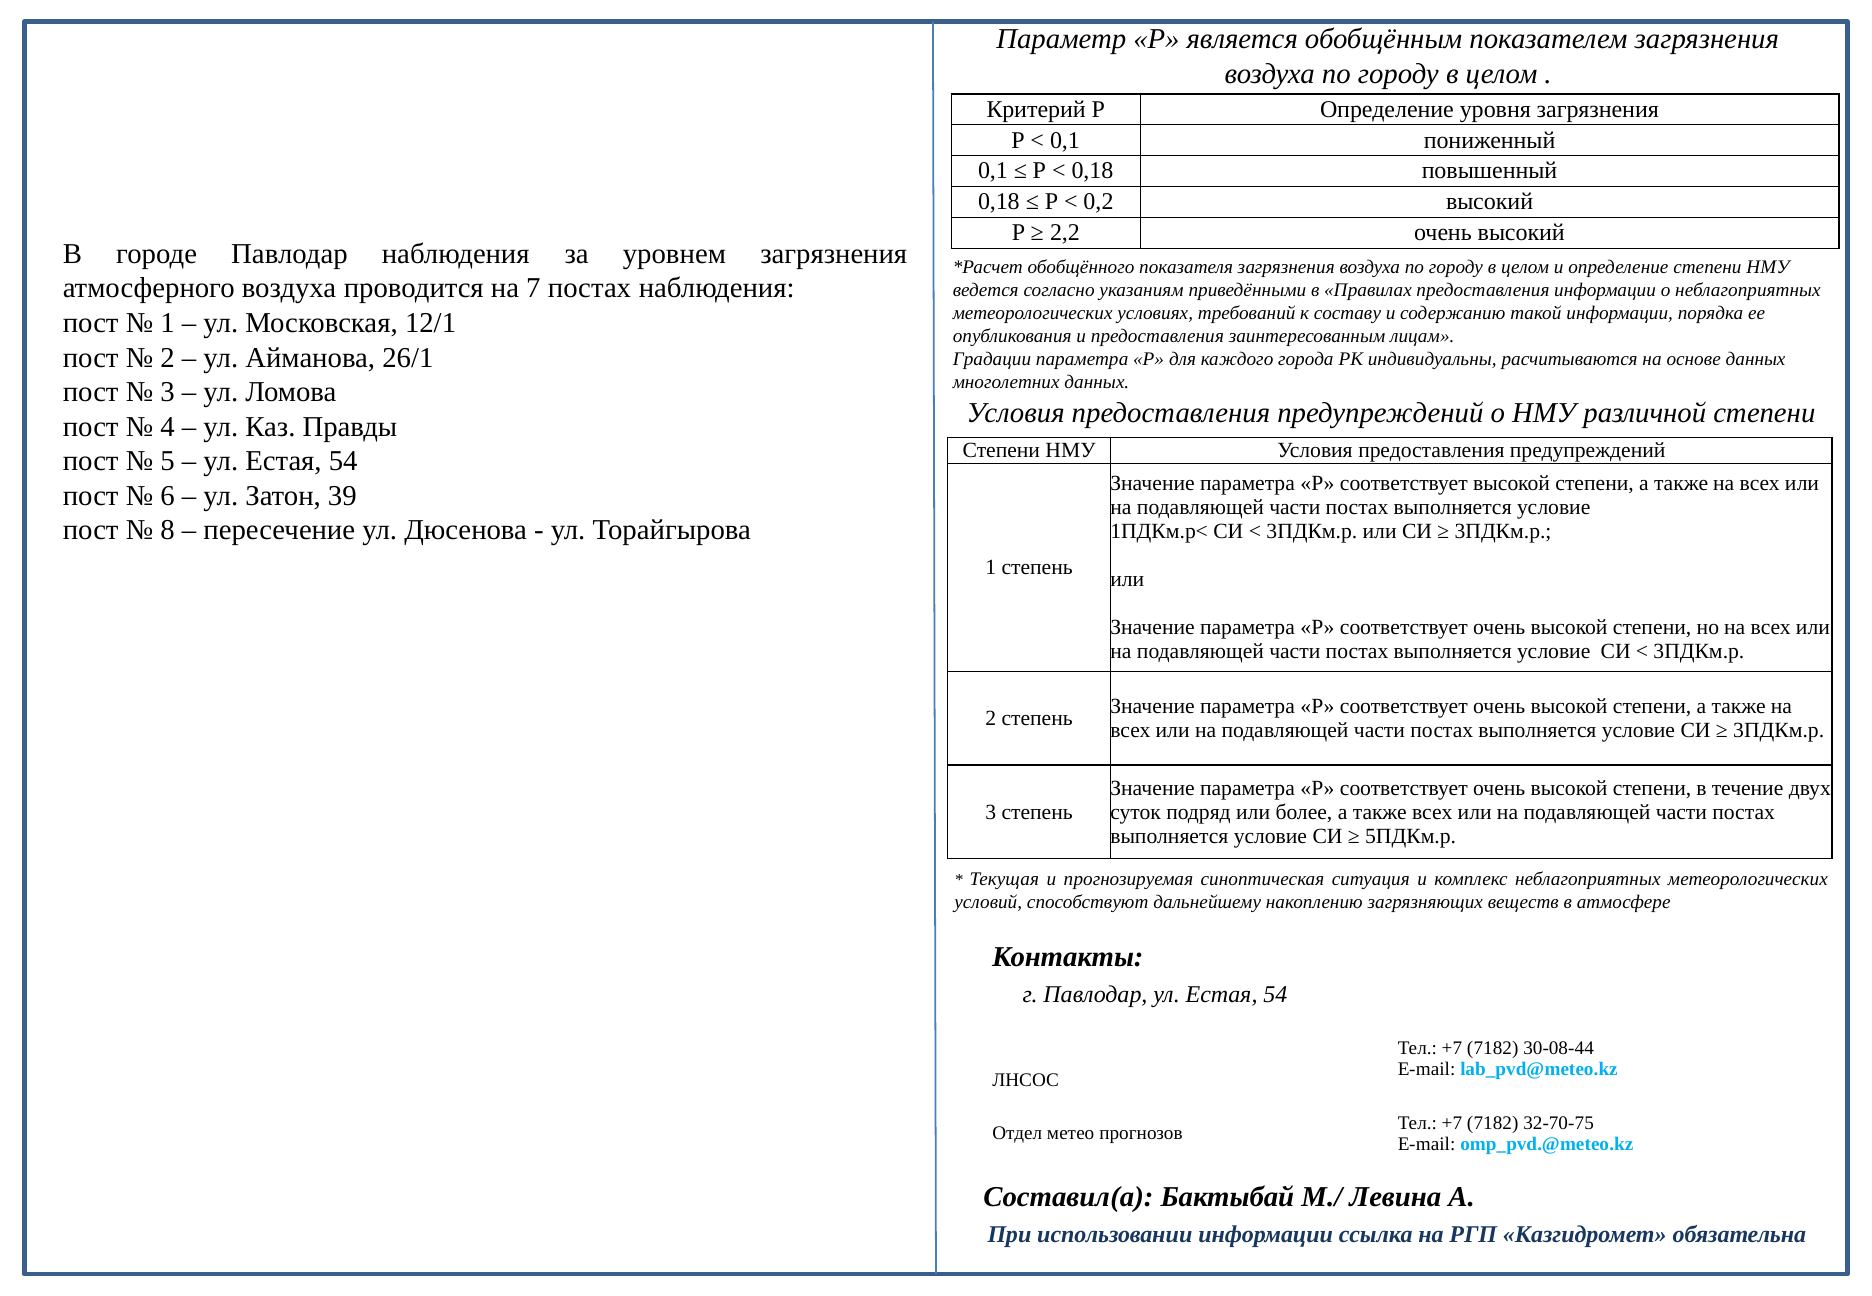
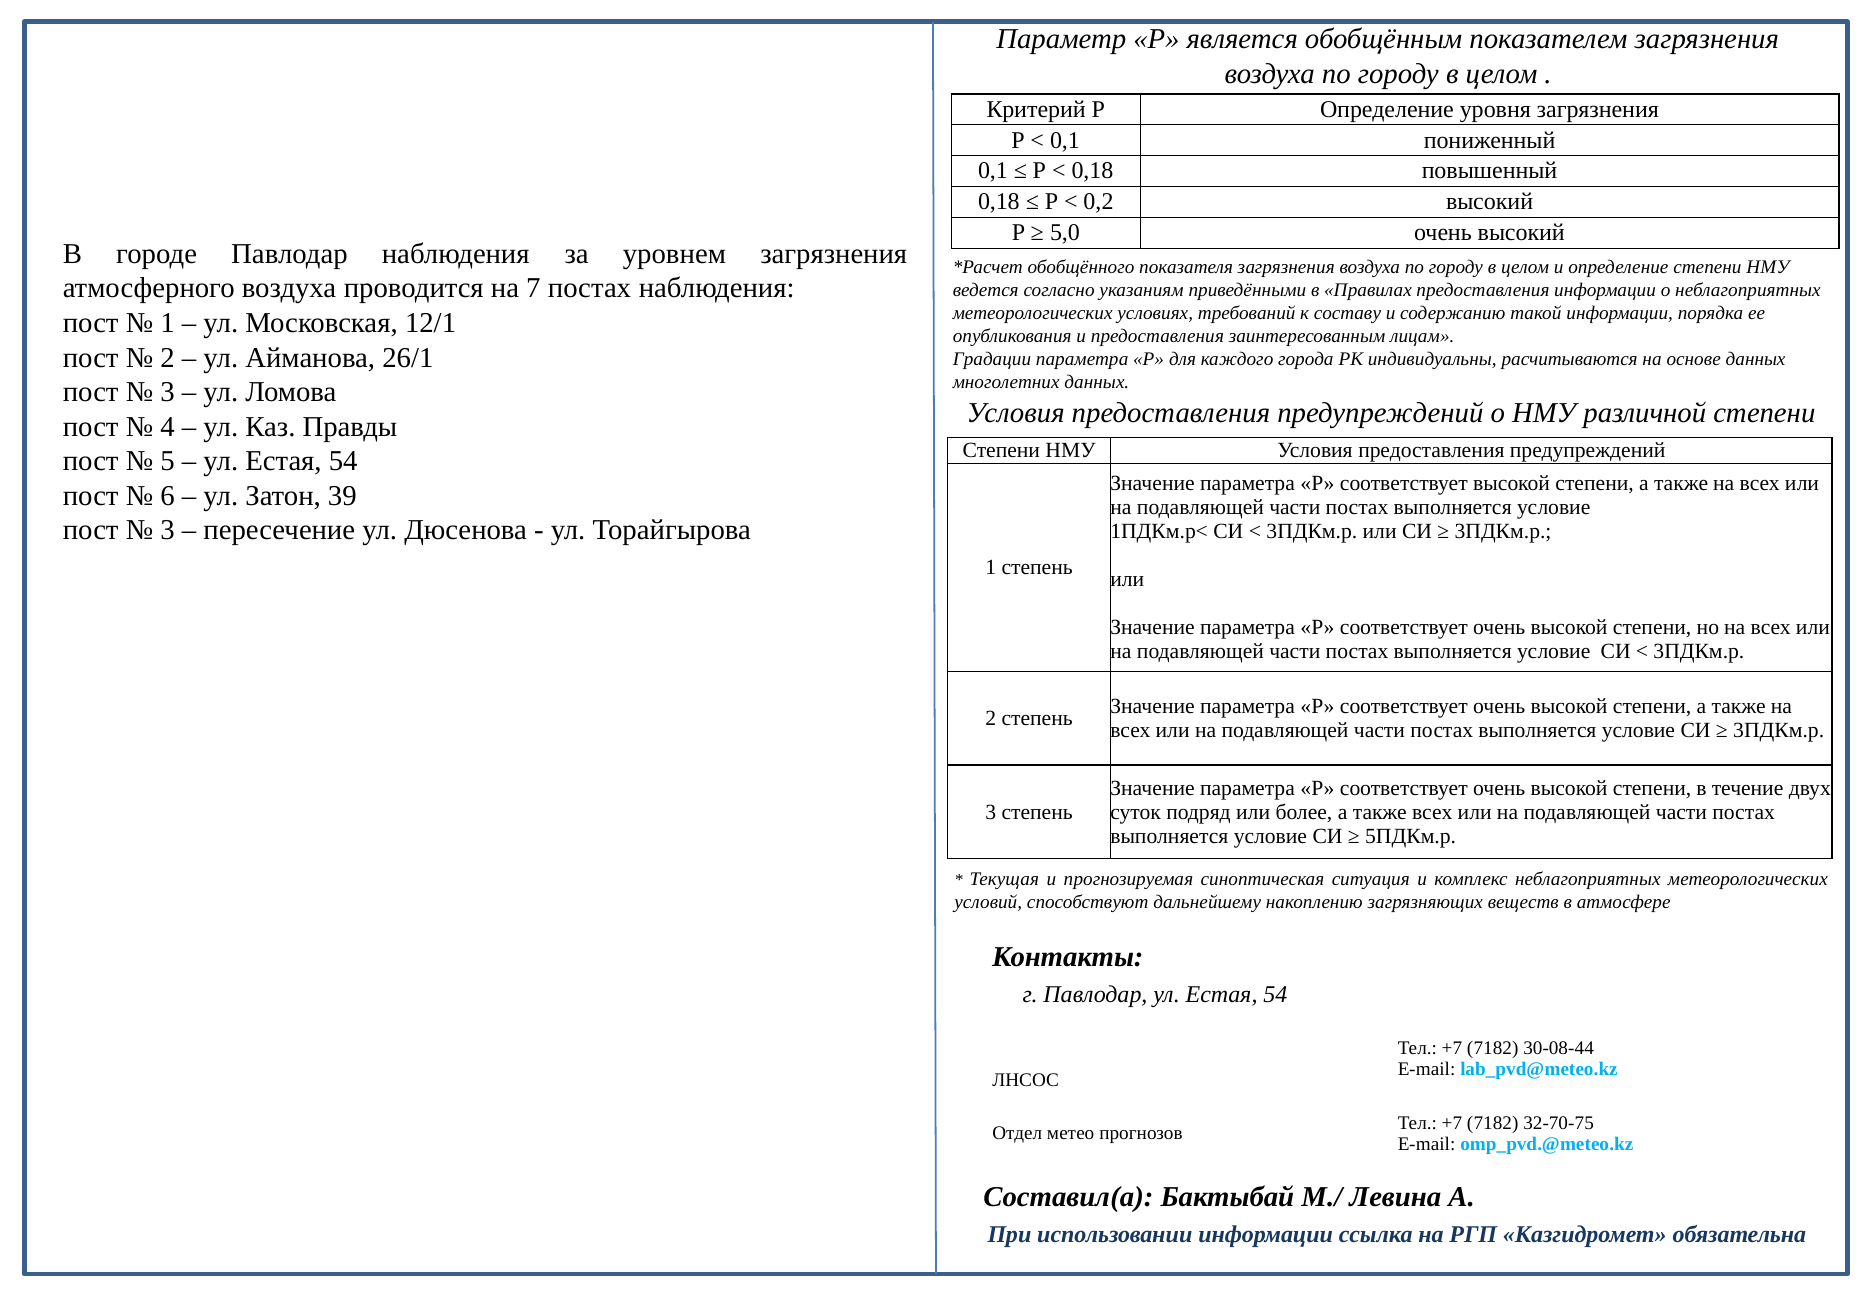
2,2: 2,2 -> 5,0 (1065, 233)
8: 8 -> 3 (167, 530)
